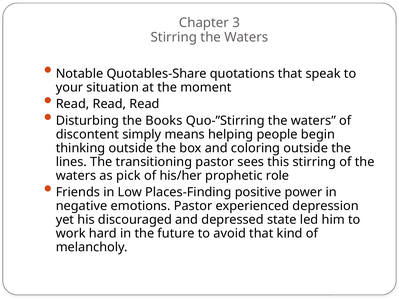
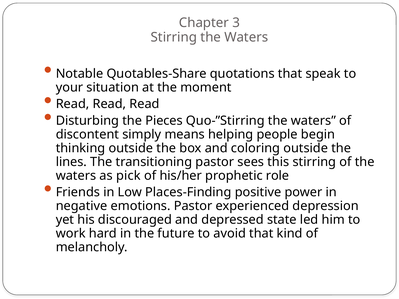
Books: Books -> Pieces (164, 121)
